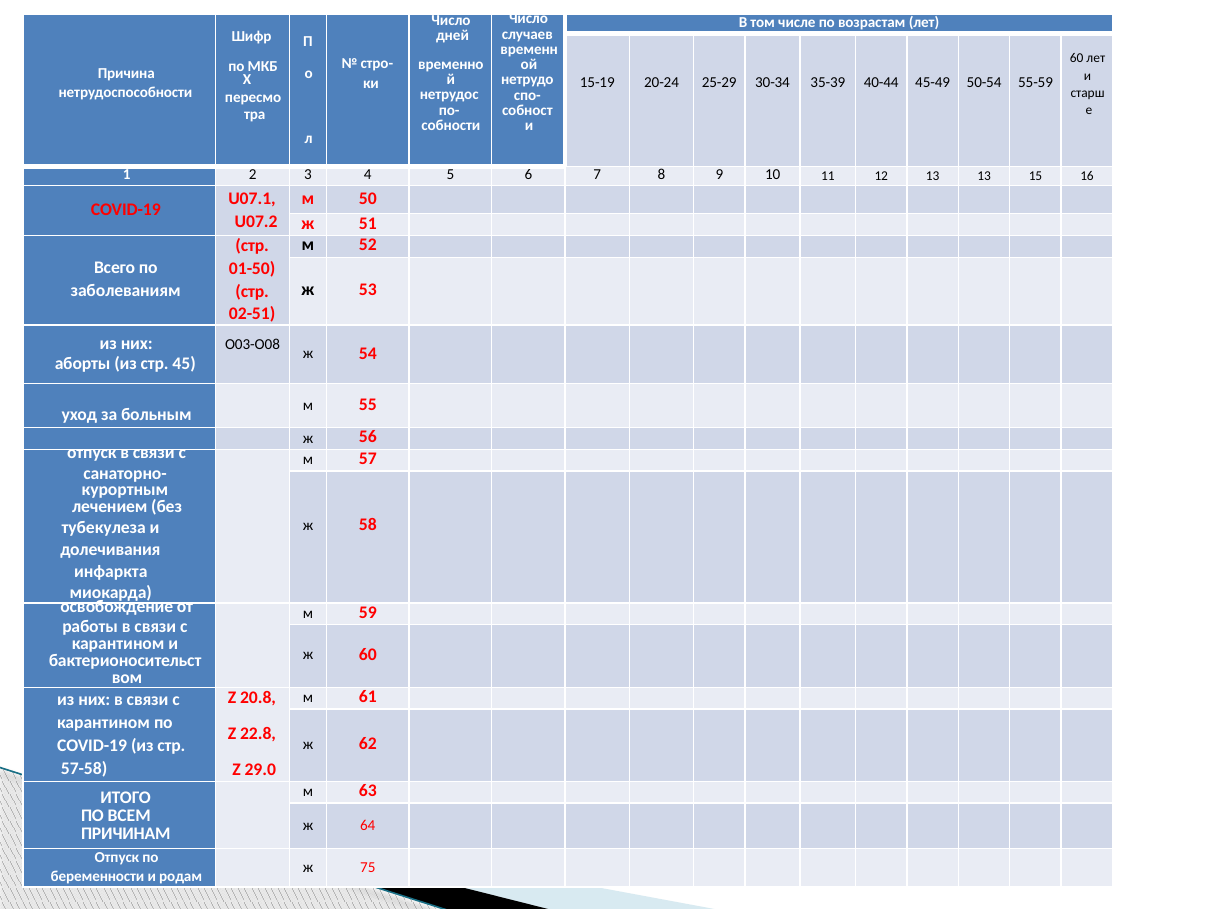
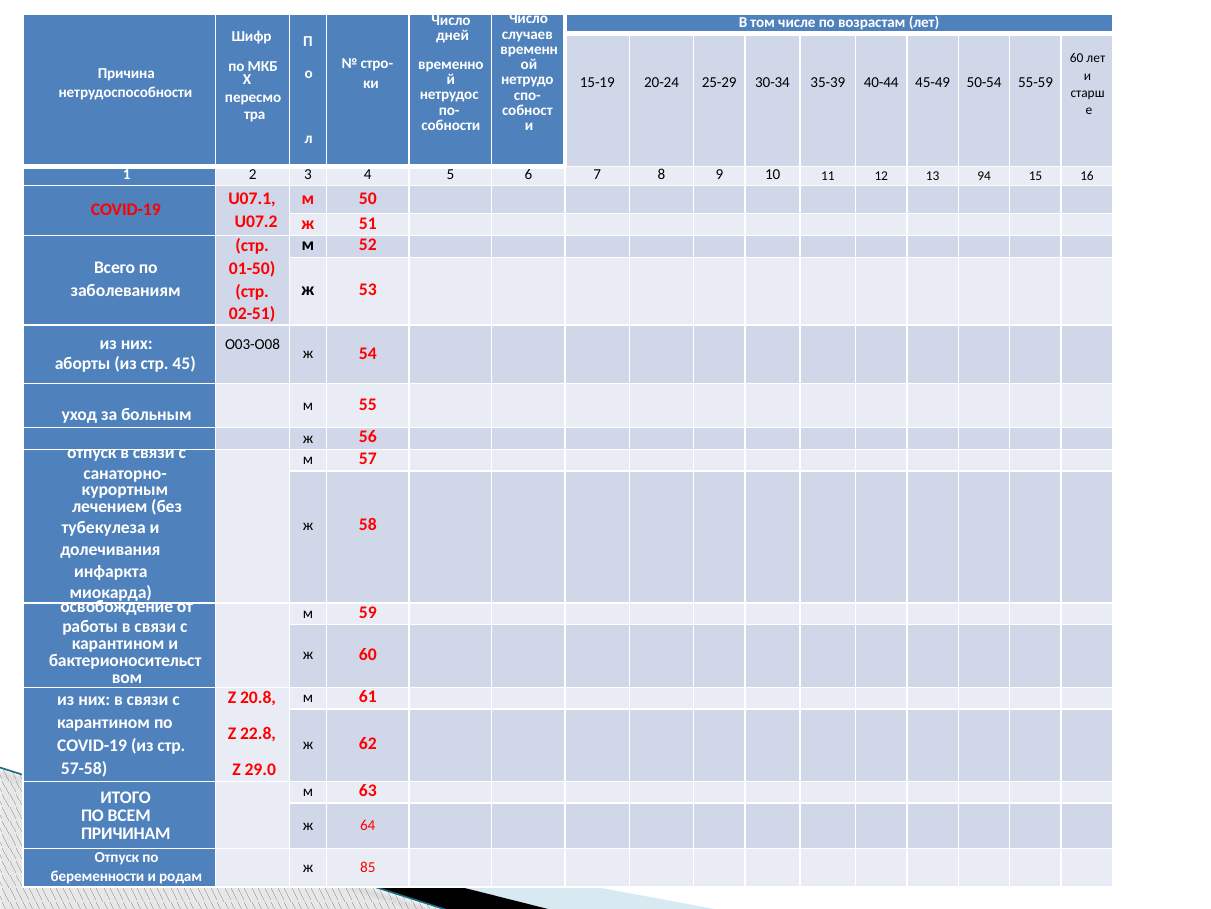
13 13: 13 -> 94 (984, 175)
75: 75 -> 85 (368, 867)
